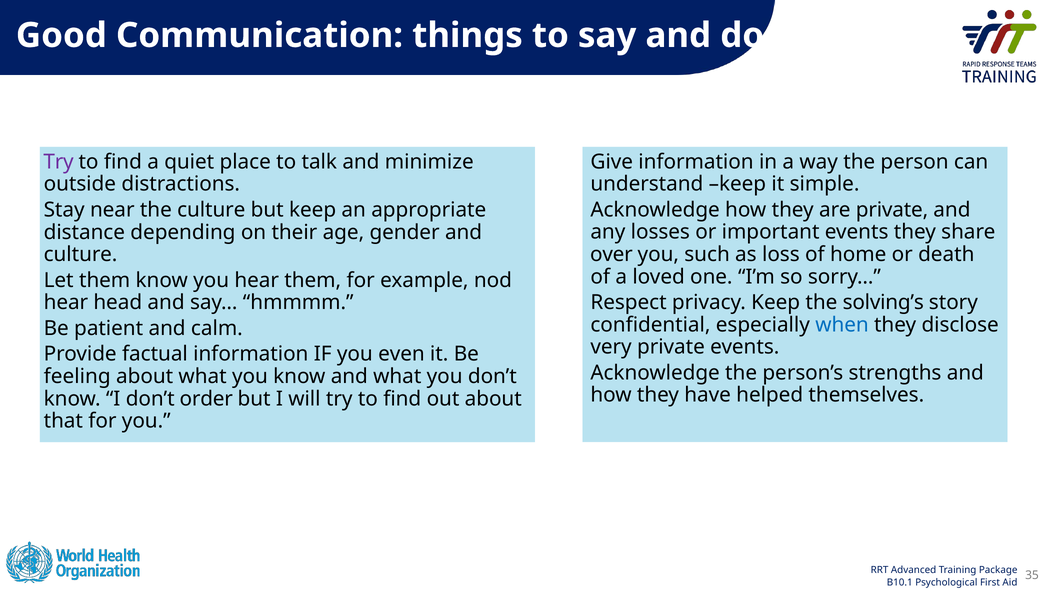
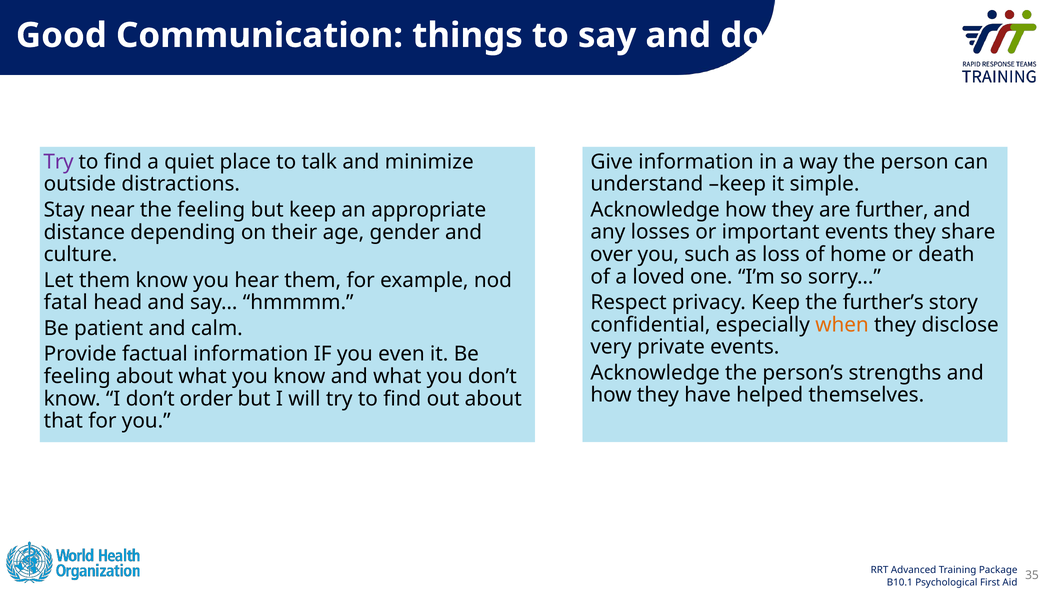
the culture: culture -> feeling (211, 210)
are private: private -> further (892, 210)
solving’s: solving’s -> further’s (883, 303)
hear: hear -> fatal (66, 303)
when colour: blue -> orange (842, 325)
